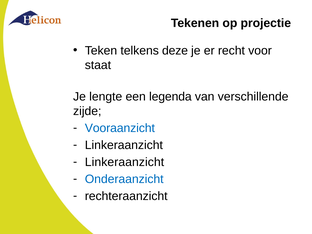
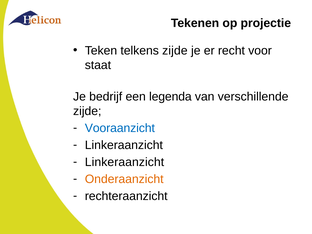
telkens deze: deze -> zijde (175, 51)
lengte: lengte -> bedrijf (106, 97)
Onderaanzicht colour: blue -> orange (124, 179)
